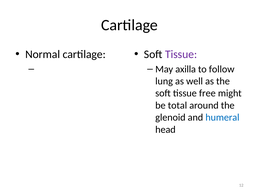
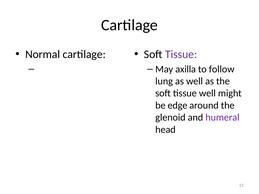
tissue free: free -> well (207, 93)
total: total -> edge (178, 105)
humeral colour: blue -> purple (222, 118)
